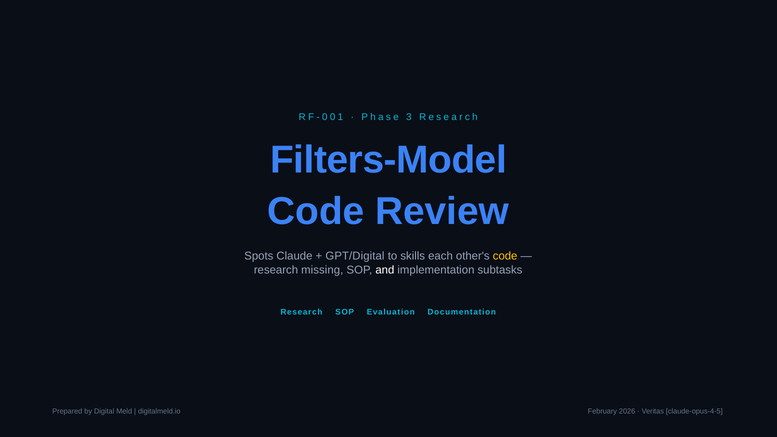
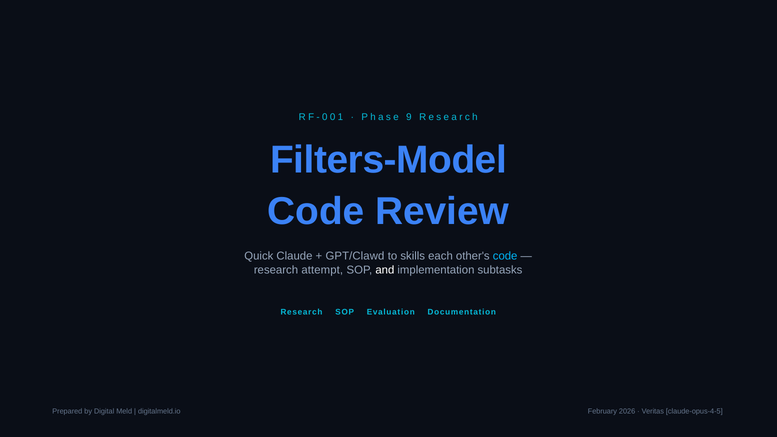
3: 3 -> 9 (409, 117)
Spots: Spots -> Quick (259, 256)
GPT/Digital: GPT/Digital -> GPT/Clawd (355, 256)
code colour: yellow -> light blue (505, 256)
missing: missing -> attempt (322, 270)
